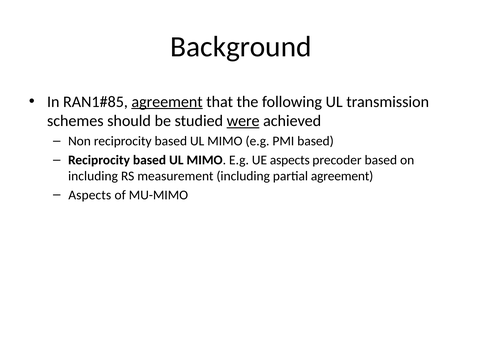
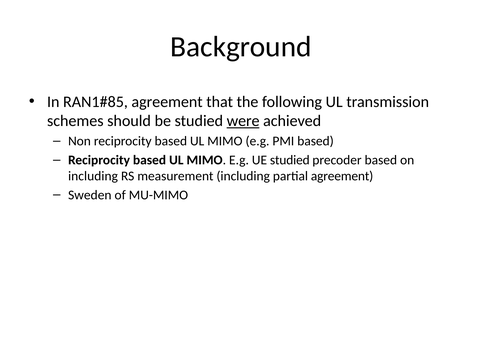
agreement underline: present -> none (167, 102)
UE aspects: aspects -> studied (290, 160)
Aspects: Aspects -> Sweden (90, 195)
